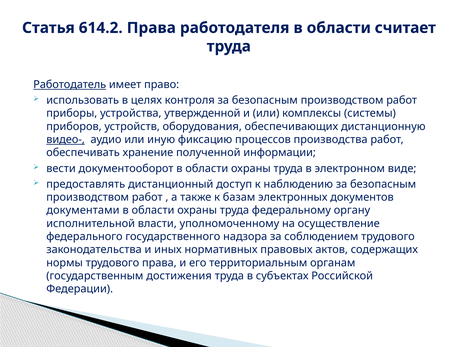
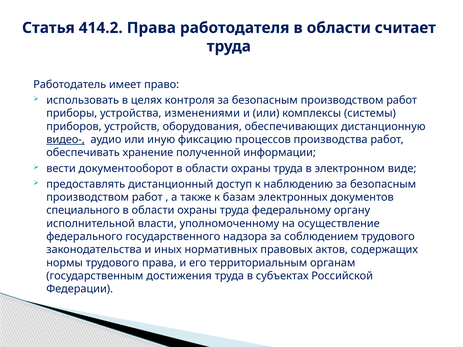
614.2: 614.2 -> 414.2 (101, 28)
Работодатель underline: present -> none (70, 85)
утвержденной: утвержденной -> изменениями (202, 113)
документами: документами -> специального (83, 210)
